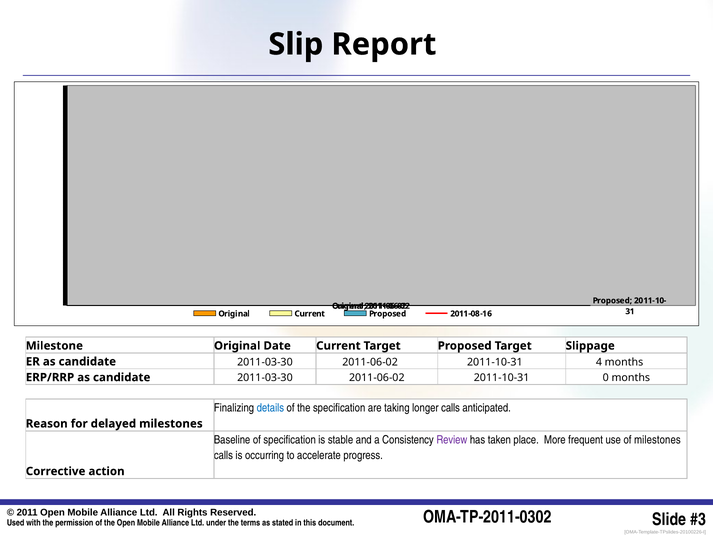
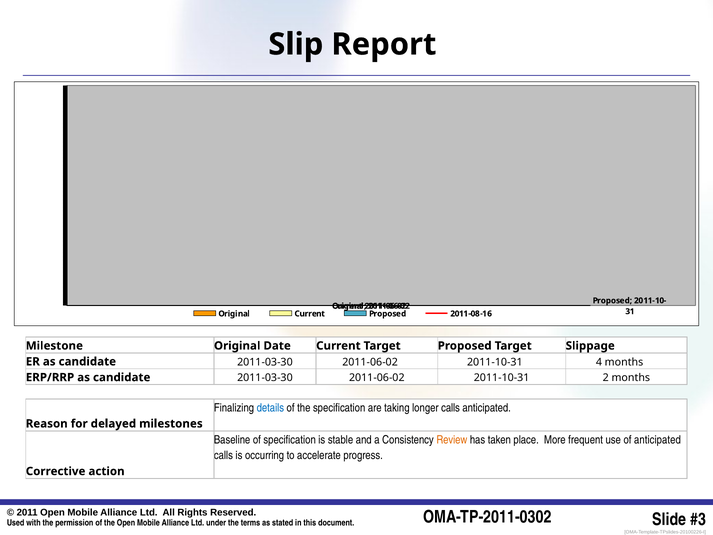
0: 0 -> 2 (606, 378)
Review colour: purple -> orange (452, 440)
of milestones: milestones -> anticipated (657, 440)
